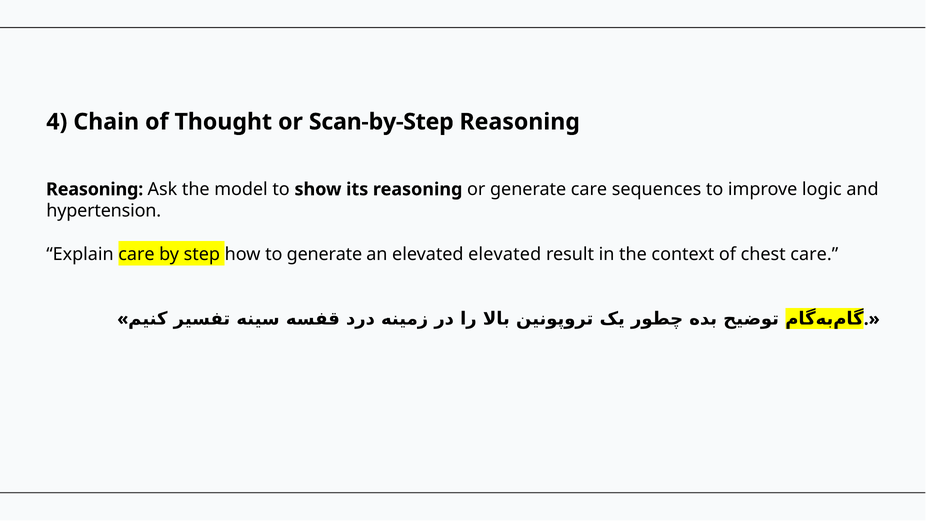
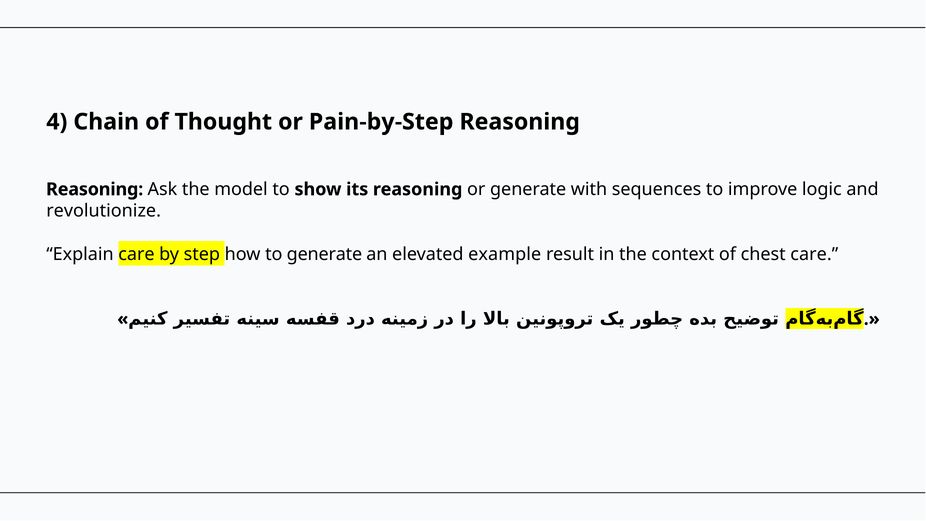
Scan-by-Step: Scan-by-Step -> Pain-by-Step (381, 122)
generate care: care -> with (589, 189)
hypertension: hypertension -> revolutionize (104, 211)
elevated elevated: elevated -> example (505, 254)
